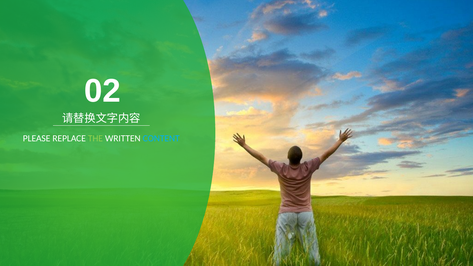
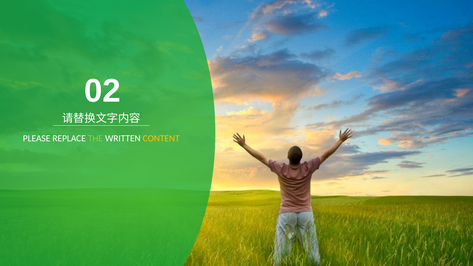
CONTENT colour: light blue -> yellow (161, 138)
